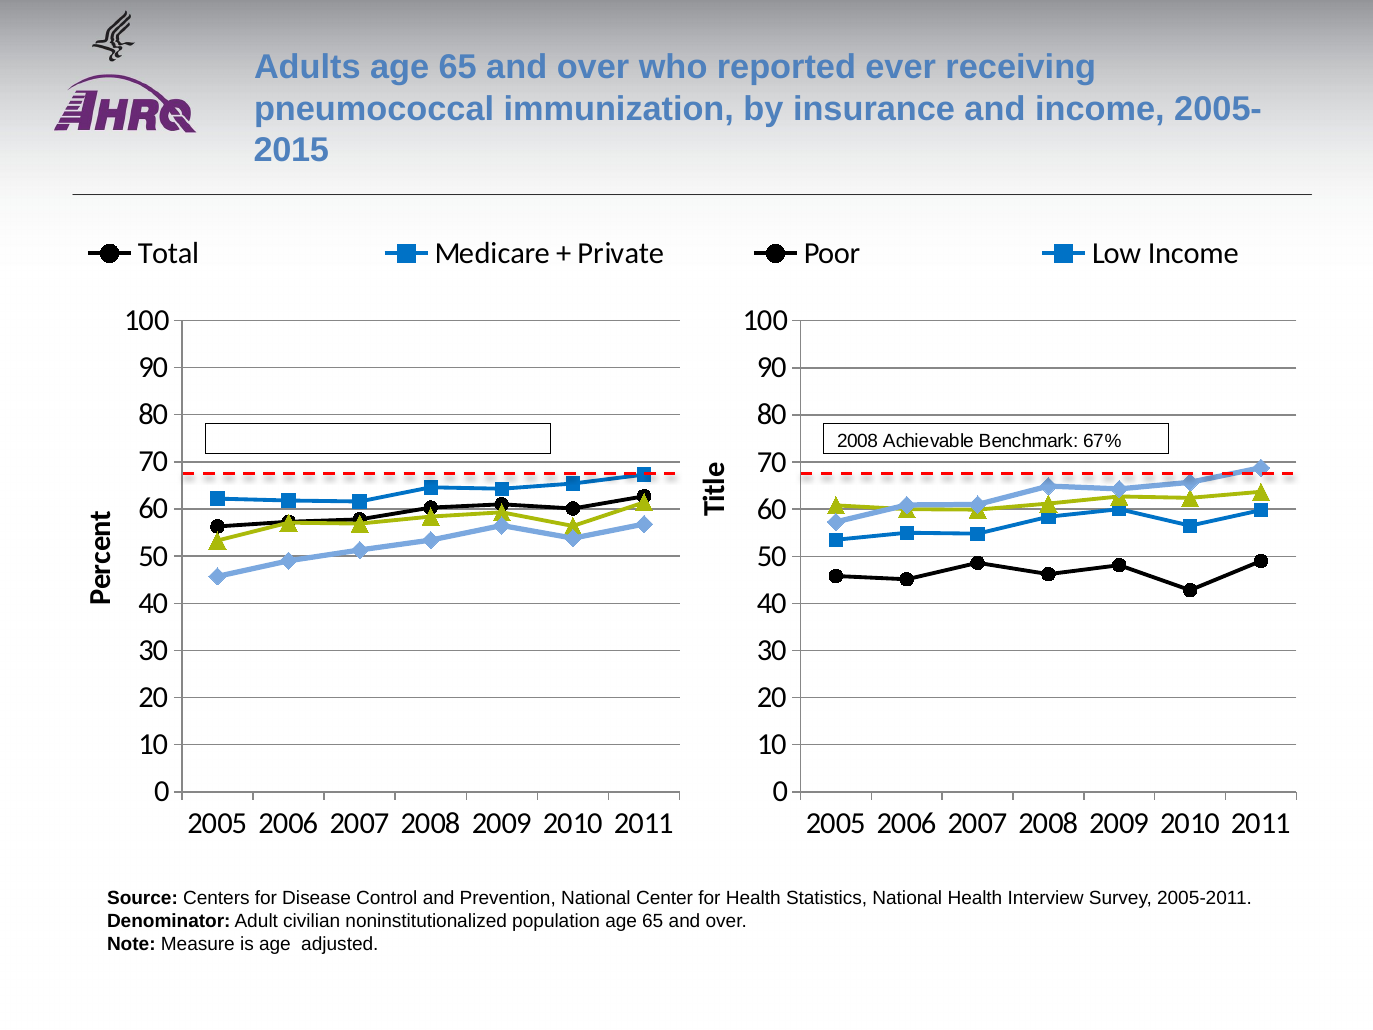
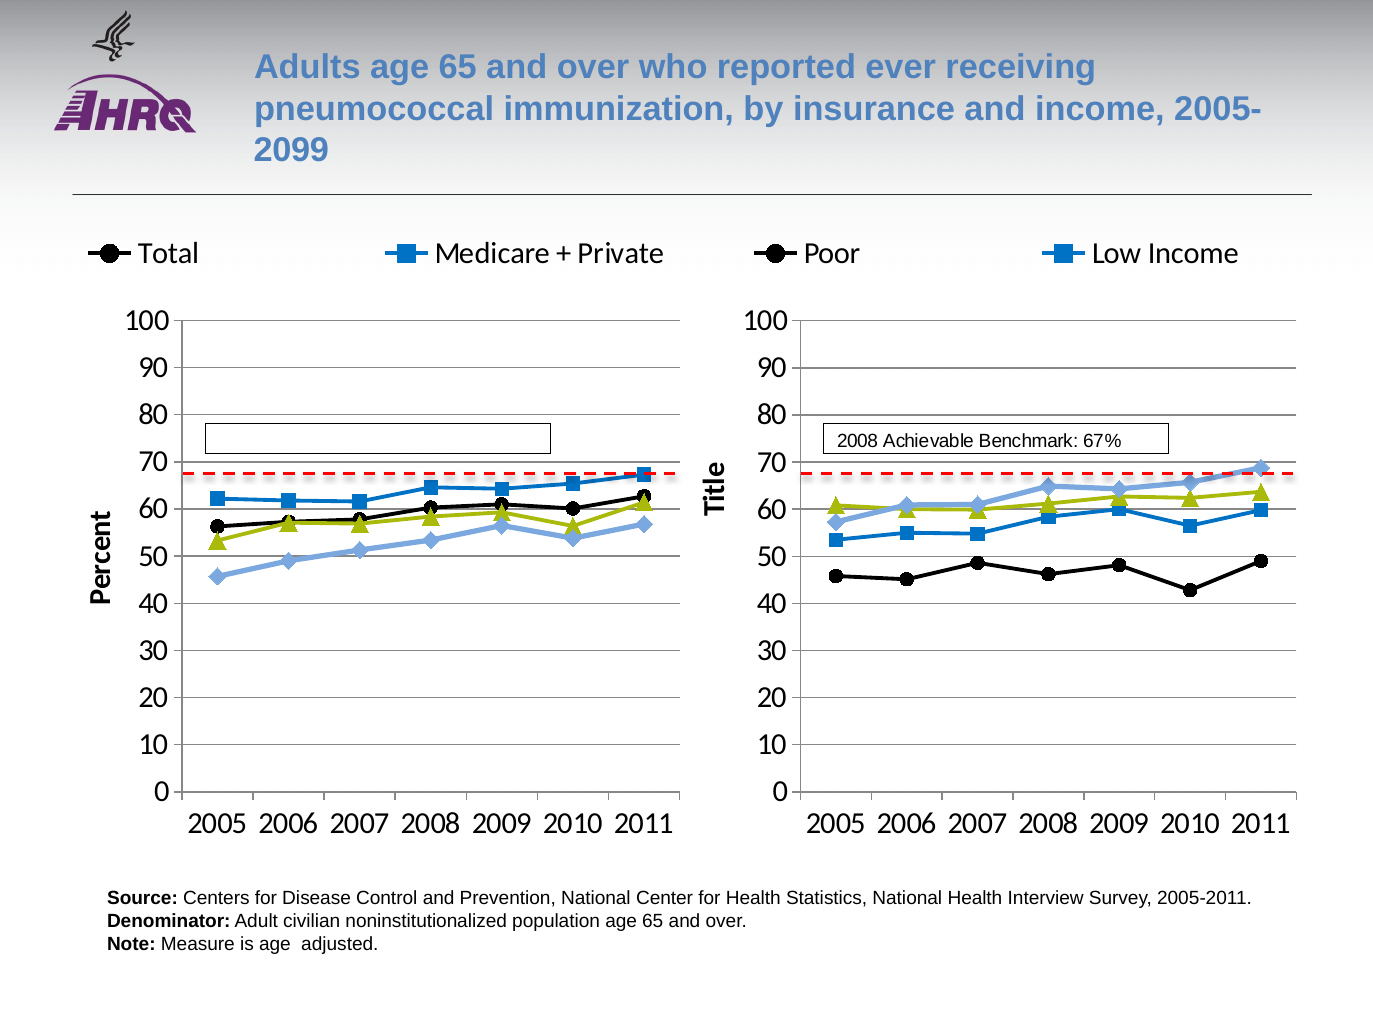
2015: 2015 -> 2099 (291, 150)
